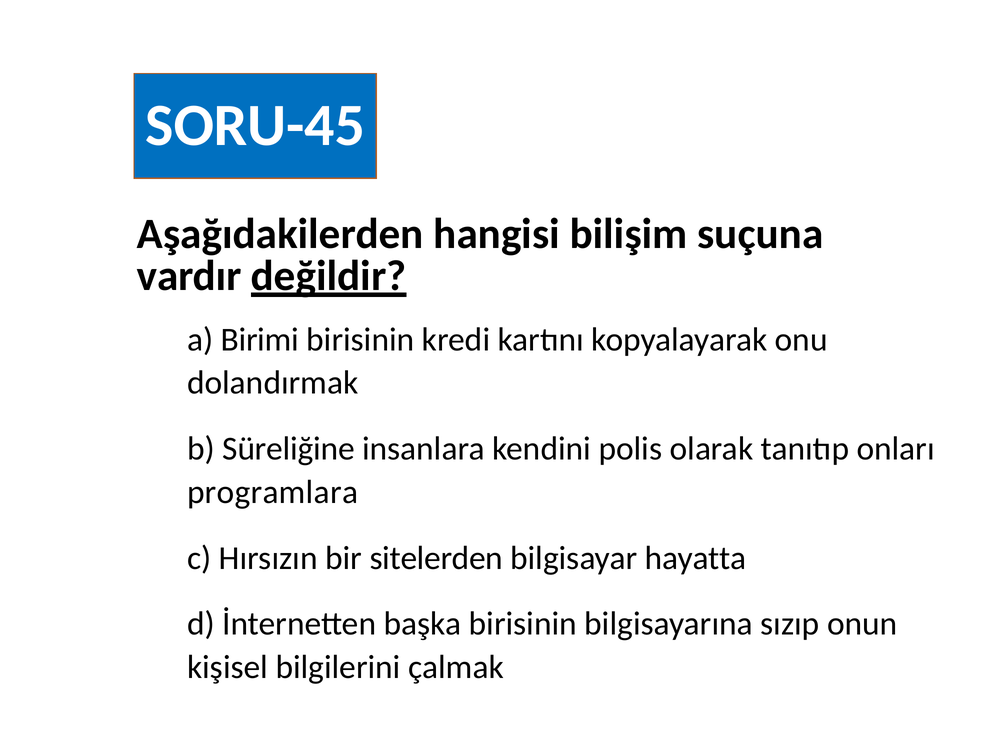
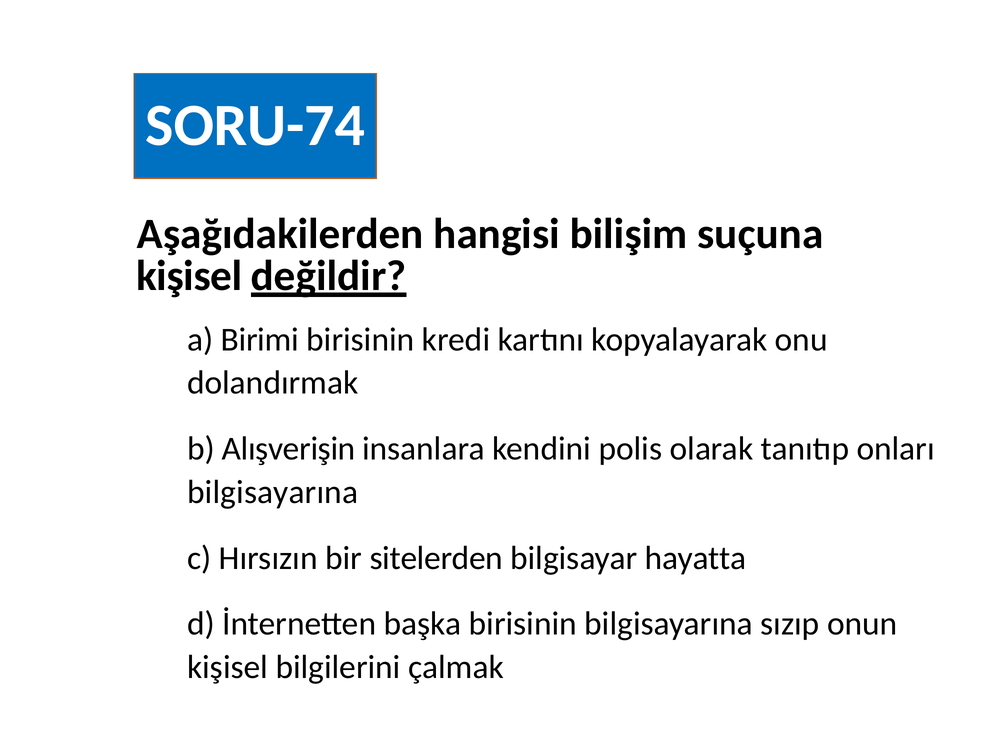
SORU-45: SORU-45 -> SORU-74 (255, 125)
vardır: vardır -> kişisel (189, 276)
Süreliğine: Süreliğine -> Alışverişin (289, 449)
programlara: programlara -> bilgisayarına (273, 492)
